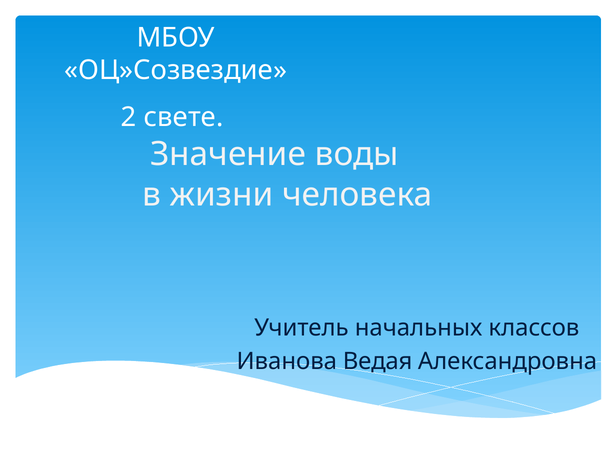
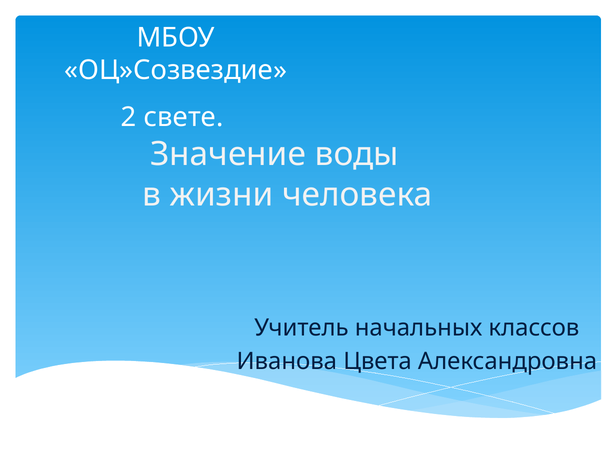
Ведая: Ведая -> Цвета (378, 361)
